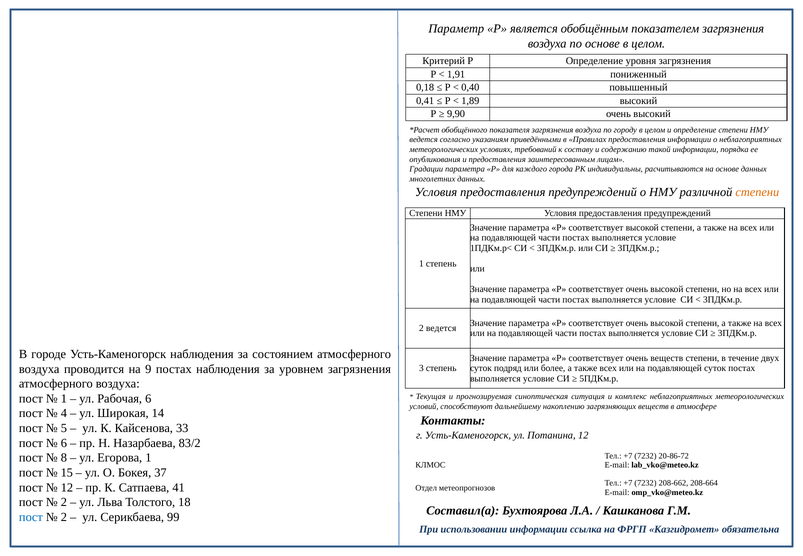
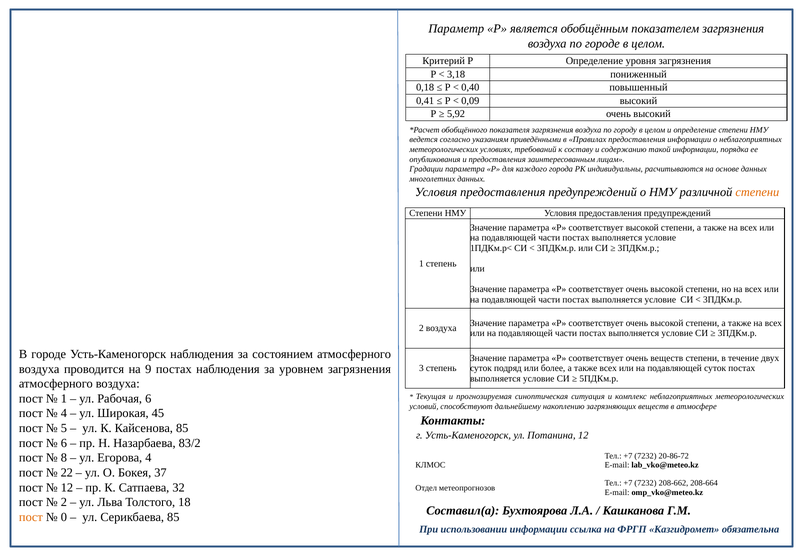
по основе: основе -> городе (602, 44)
1,91: 1,91 -> 3,18 (456, 74)
1,89: 1,89 -> 0,09 (470, 101)
9,90: 9,90 -> 5,92 (456, 114)
2 ведется: ведется -> воздуха (441, 328)
14: 14 -> 45 (158, 413)
Кайсенова 33: 33 -> 85 (182, 428)
Егорова 1: 1 -> 4 (148, 458)
15: 15 -> 22 (67, 473)
41: 41 -> 32 (179, 487)
пост colour: blue -> orange (31, 517)
2: 2 -> 0 (64, 517)
Серикбаева 99: 99 -> 85 (173, 517)
